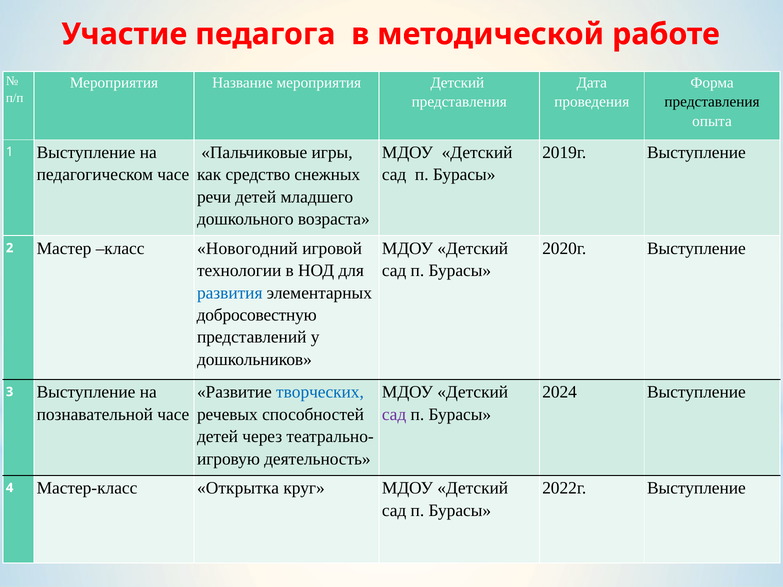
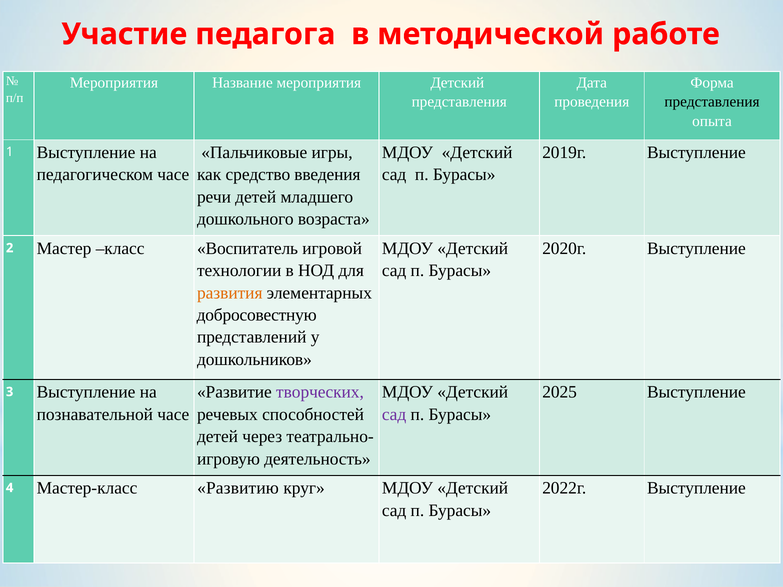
снежных: снежных -> введения (327, 175)
Новогодний: Новогодний -> Воспитатель (248, 248)
развития colour: blue -> orange (230, 293)
творческих colour: blue -> purple (320, 392)
2024: 2024 -> 2025 (560, 392)
Открытка: Открытка -> Развитию (238, 488)
